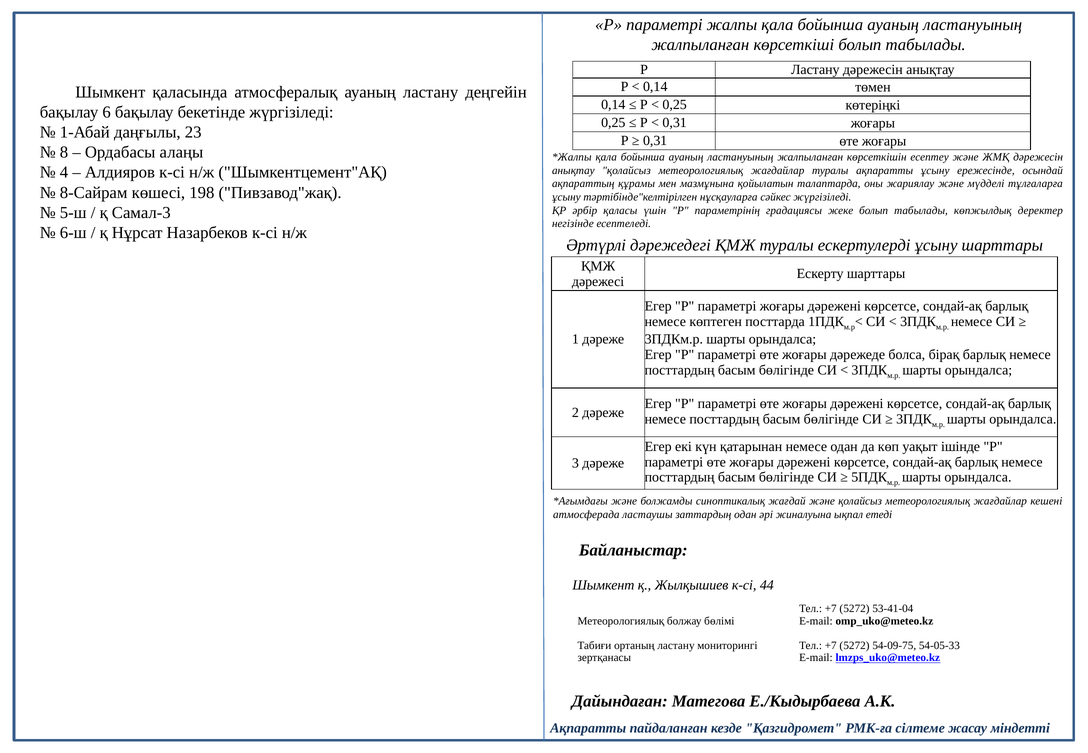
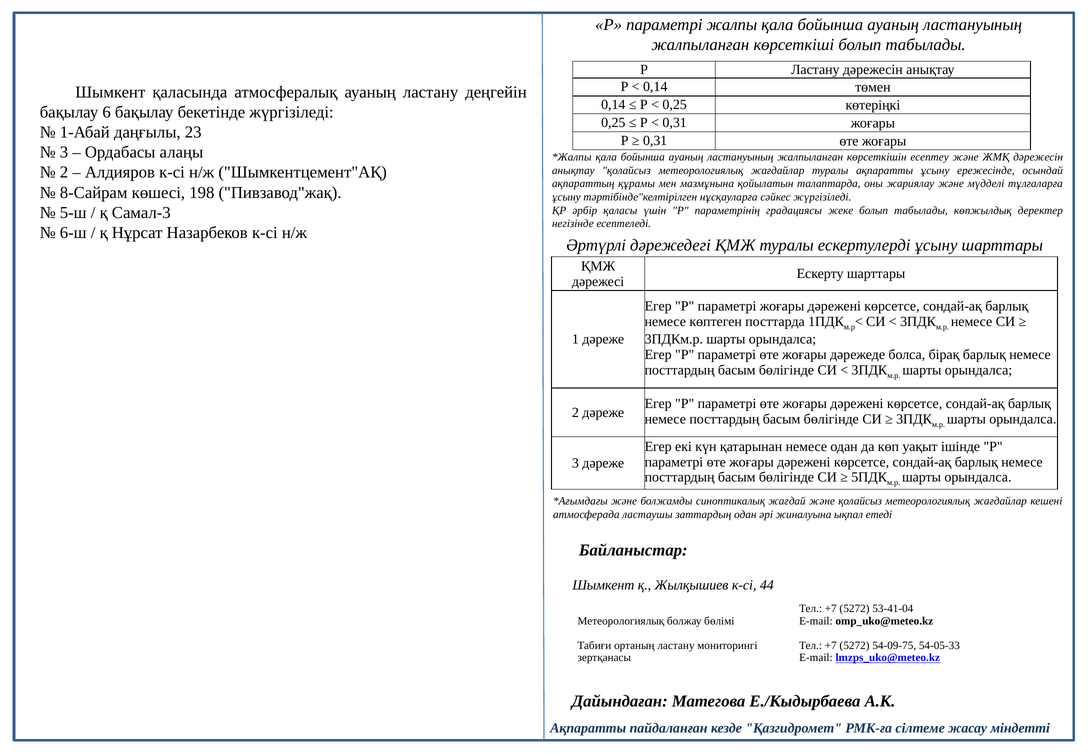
8: 8 -> 3 (64, 152)
4: 4 -> 2 (64, 173)
